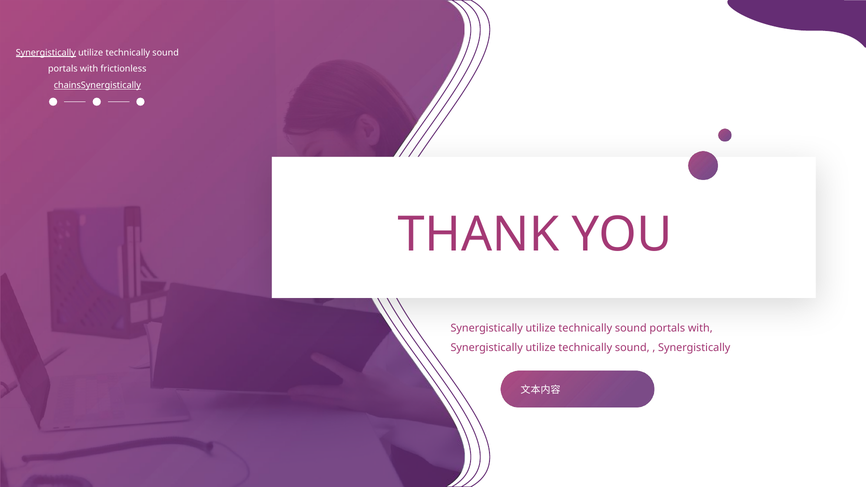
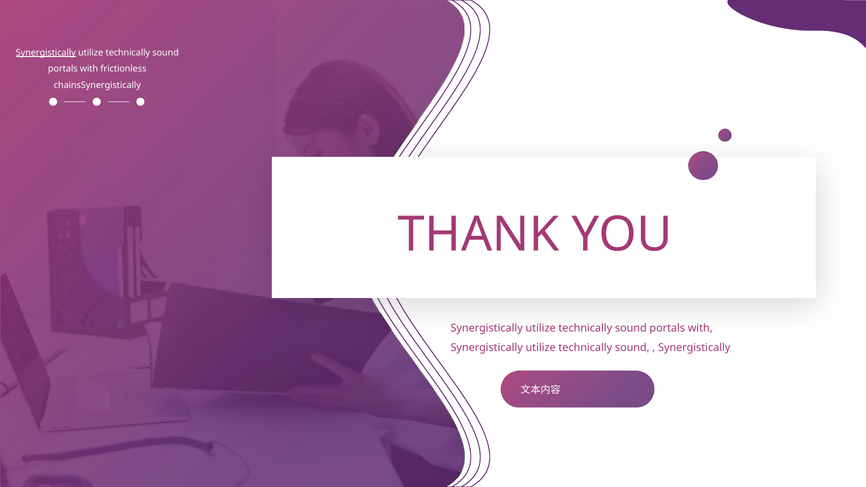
chainsSynergistically underline: present -> none (97, 85)
